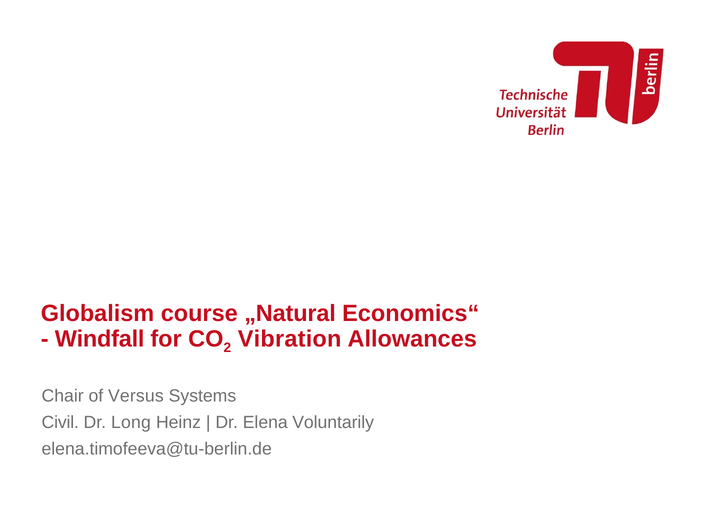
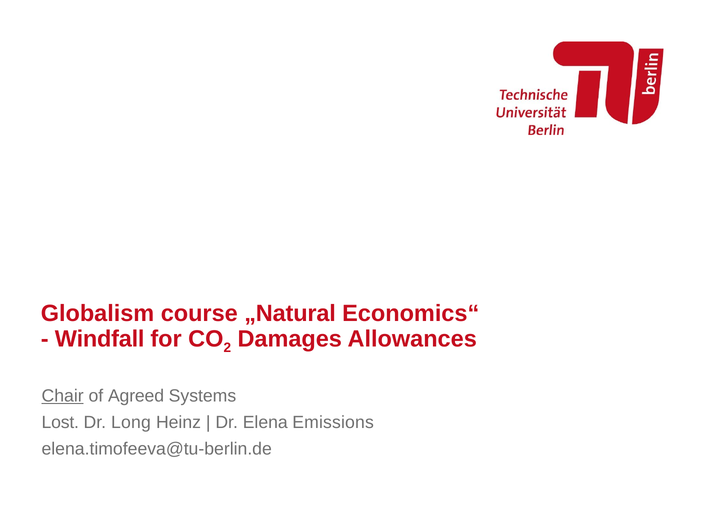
Vibration: Vibration -> Damages (290, 339)
Chair underline: none -> present (63, 396)
Versus: Versus -> Agreed (136, 396)
Civil: Civil -> Lost (60, 422)
Voluntarily: Voluntarily -> Emissions (333, 422)
